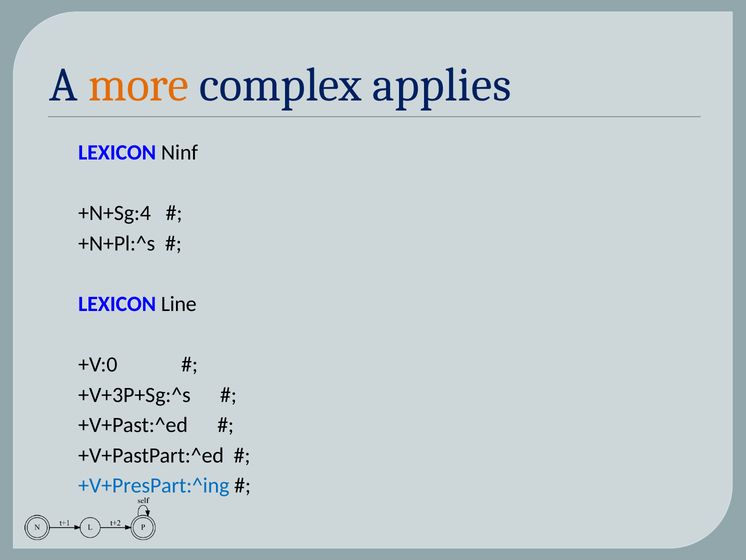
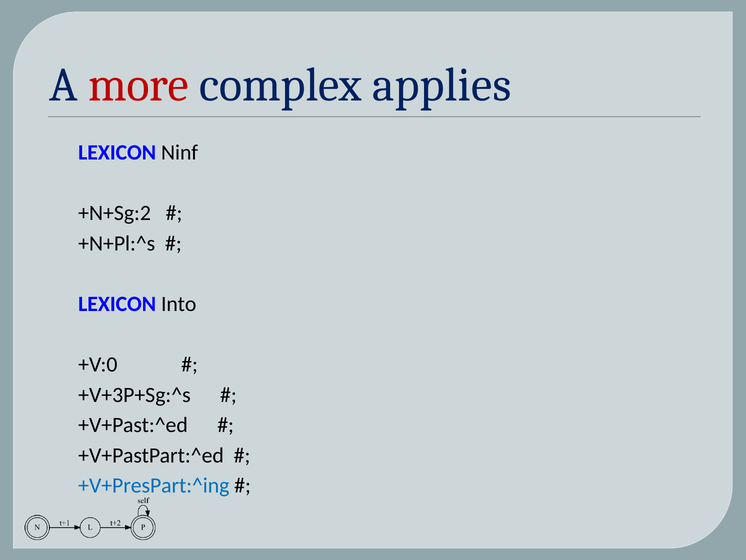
more colour: orange -> red (138, 85)
+N+Sg:4: +N+Sg:4 -> +N+Sg:2 (115, 213)
Line: Line -> Into (179, 304)
